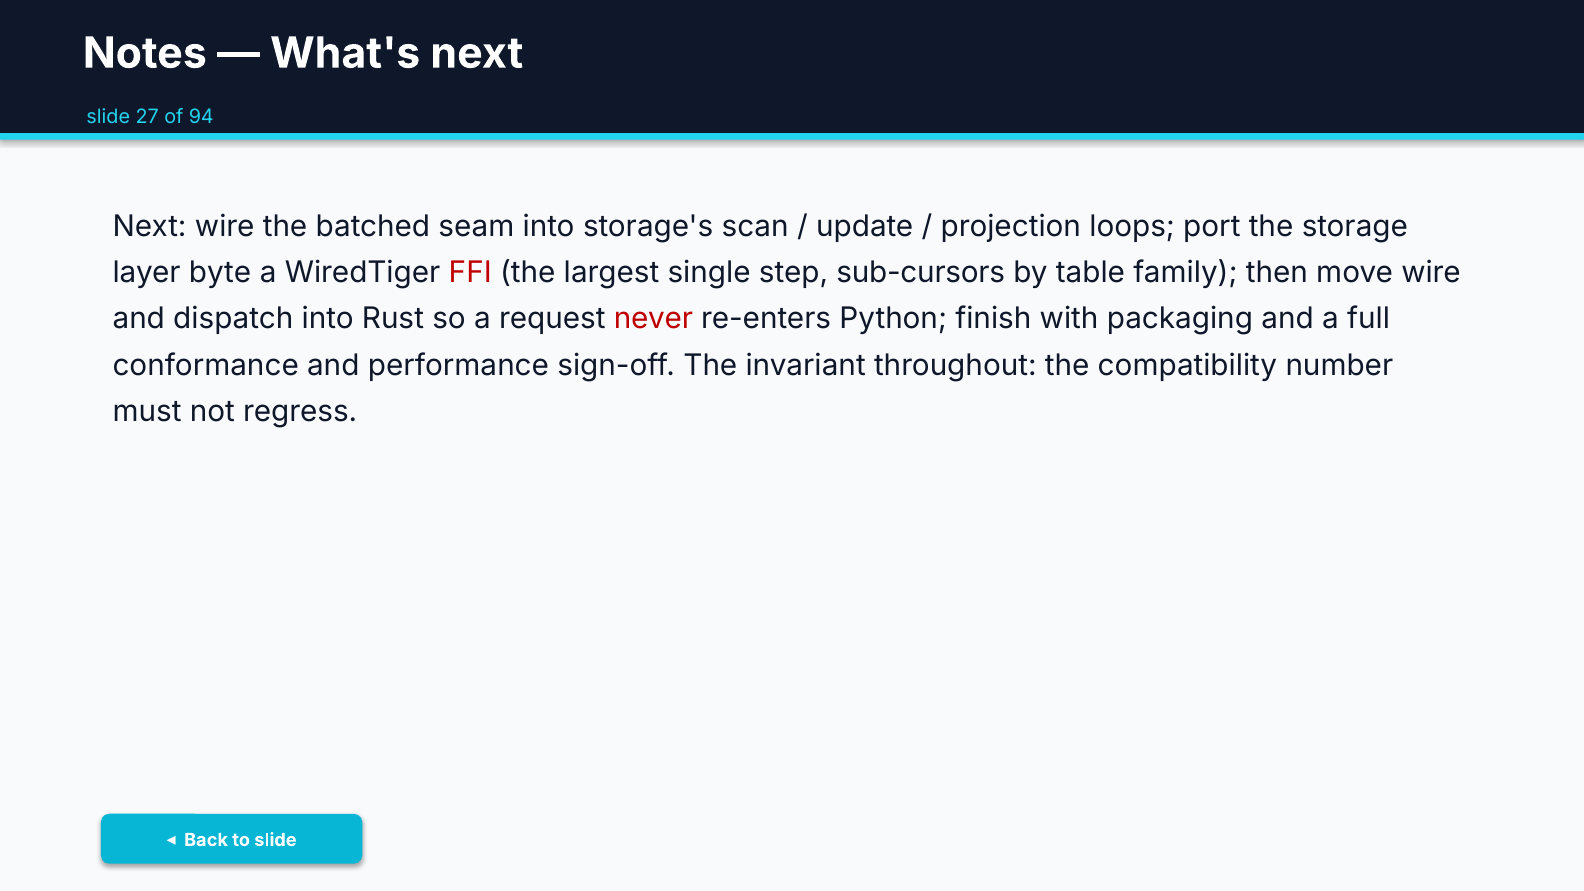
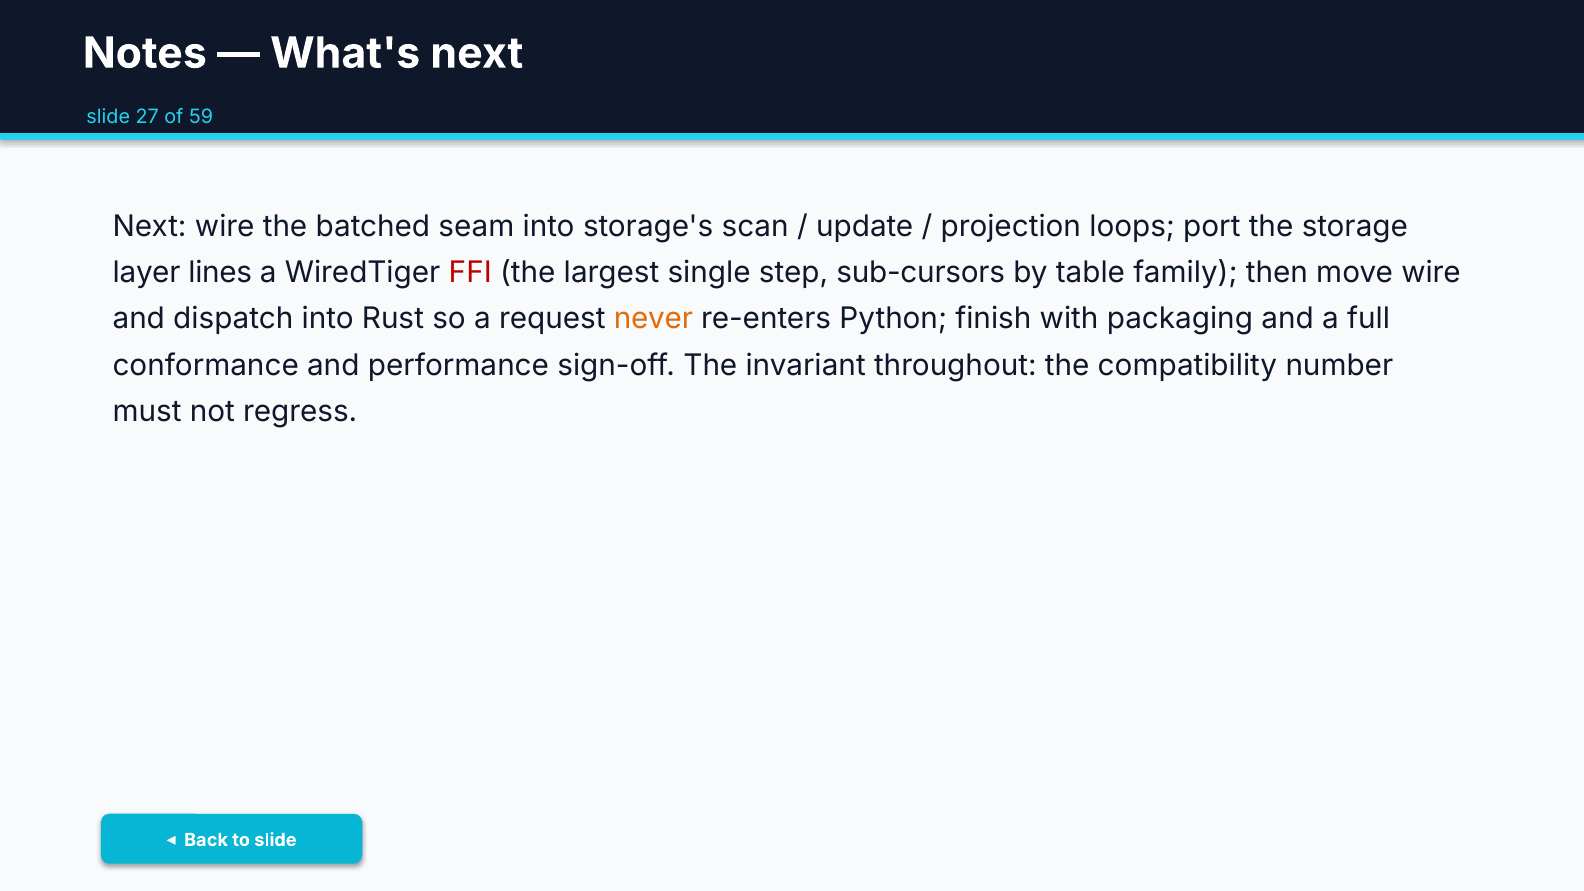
94: 94 -> 59 (201, 116)
byte: byte -> lines (220, 273)
never colour: red -> orange (653, 319)
